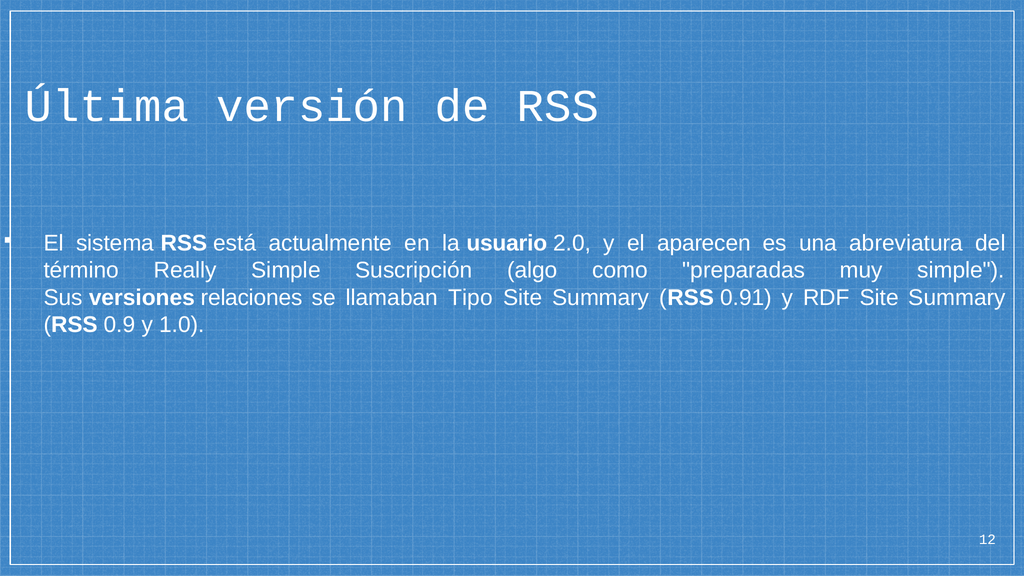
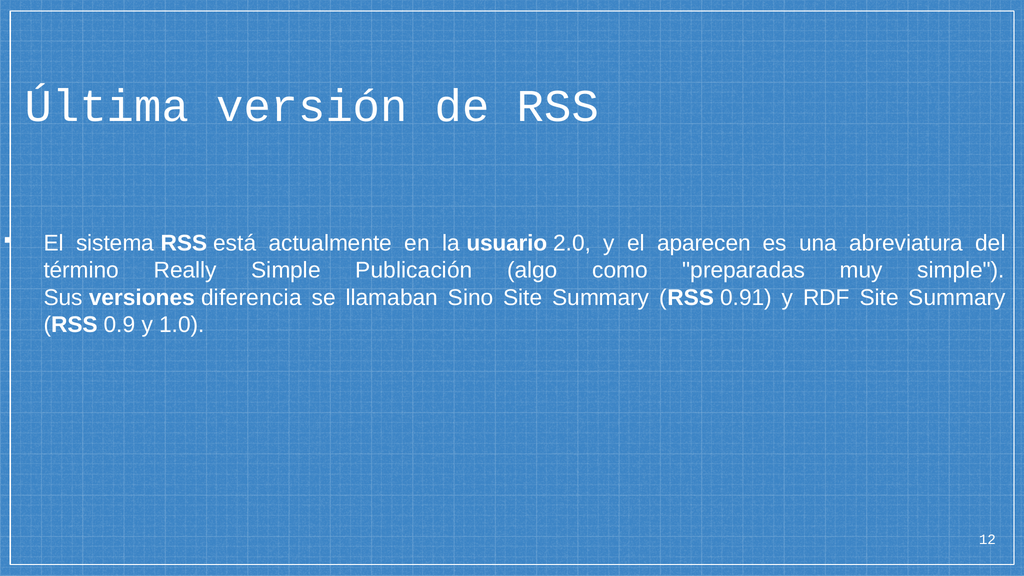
Suscripción: Suscripción -> Publicación (414, 270)
relaciones: relaciones -> diferencia (251, 298)
Tipo: Tipo -> Sino (471, 298)
